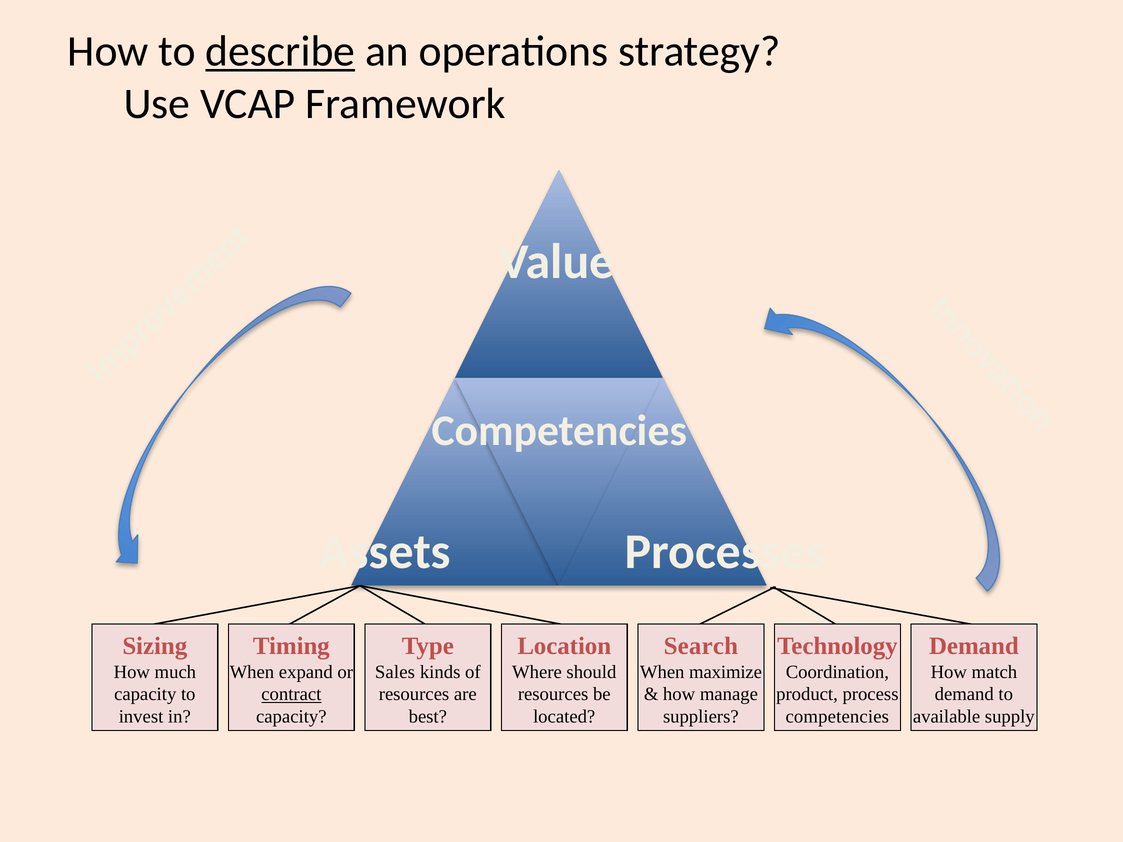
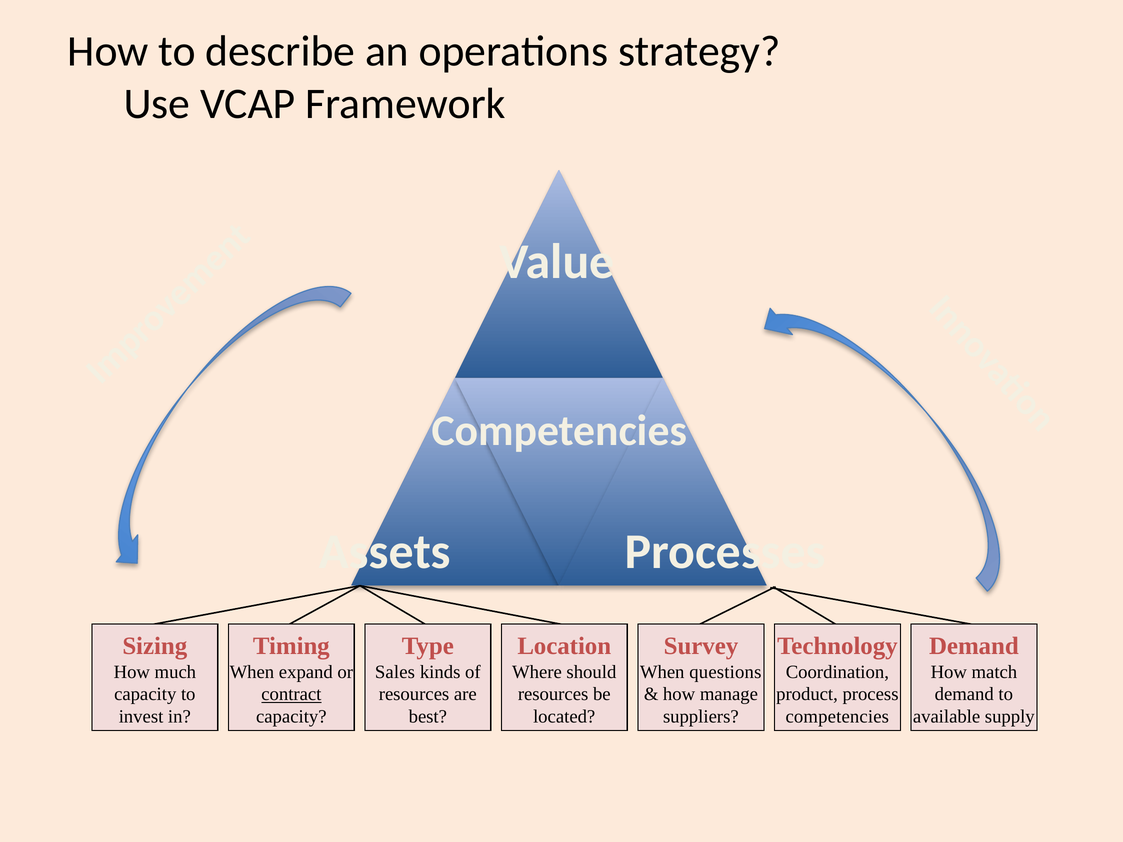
describe underline: present -> none (280, 51)
Search: Search -> Survey (701, 646)
maximize: maximize -> questions (725, 672)
